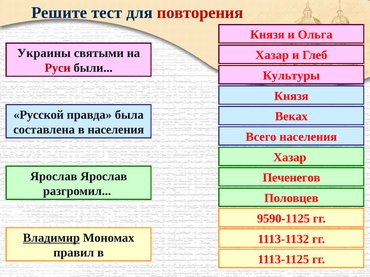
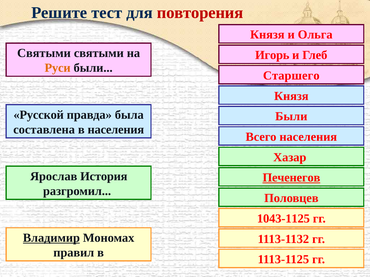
Украины: Украины -> Святыми (44, 53)
Хазар: Хазар -> Игорь (272, 55)
Руси colour: red -> orange (58, 68)
Культуры: Культуры -> Старшего (291, 76)
Веках: Веках -> Были (291, 117)
Ярослав Ярослав: Ярослав -> История (104, 177)
Печенегов underline: none -> present (291, 178)
9590-1125: 9590-1125 -> 1043-1125 (283, 219)
